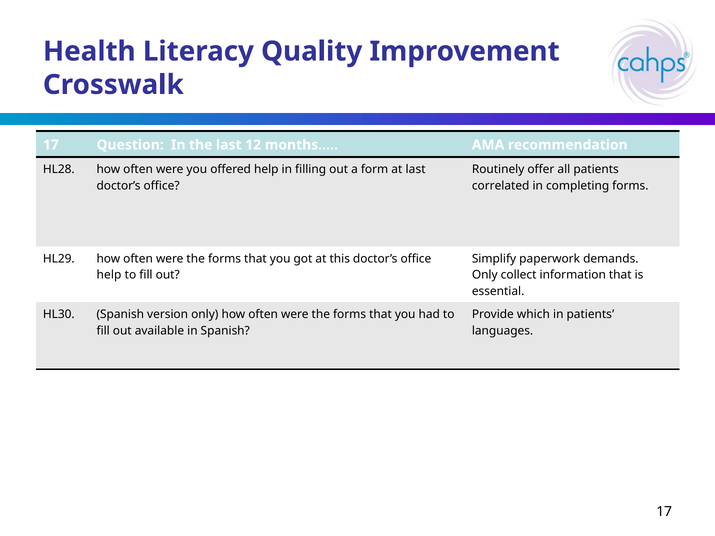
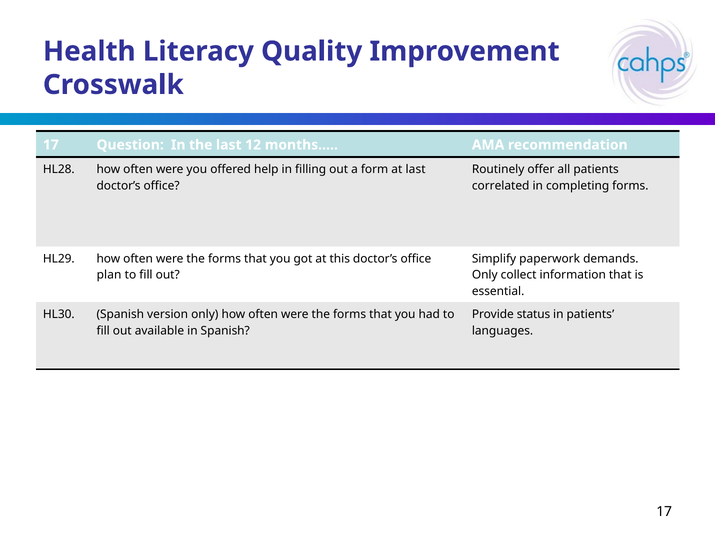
help: help -> plan (109, 275)
which: which -> status (533, 315)
